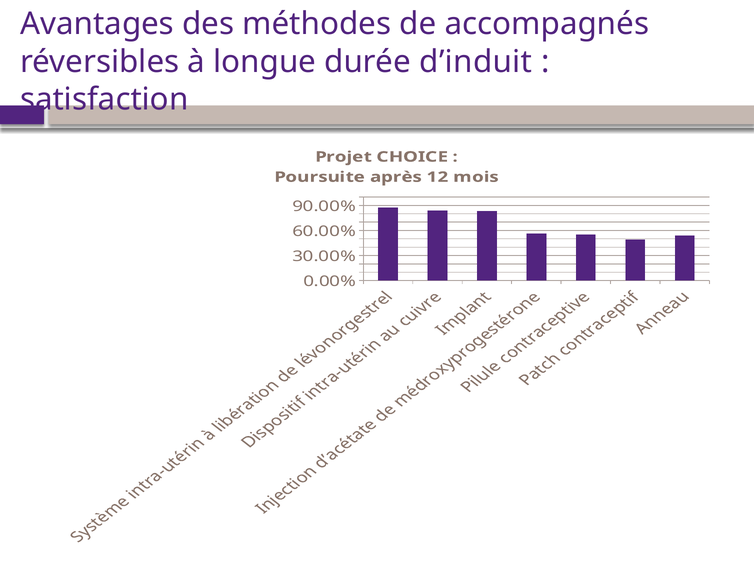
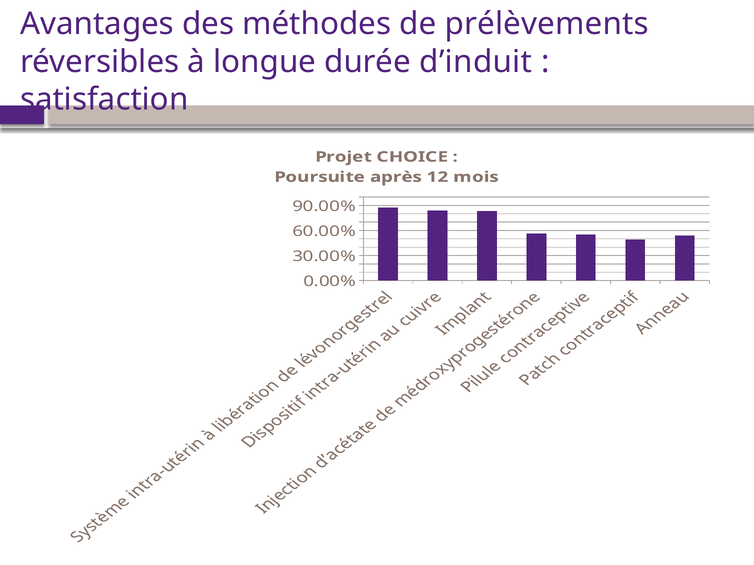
accompagnés: accompagnés -> prélèvements (547, 24)
